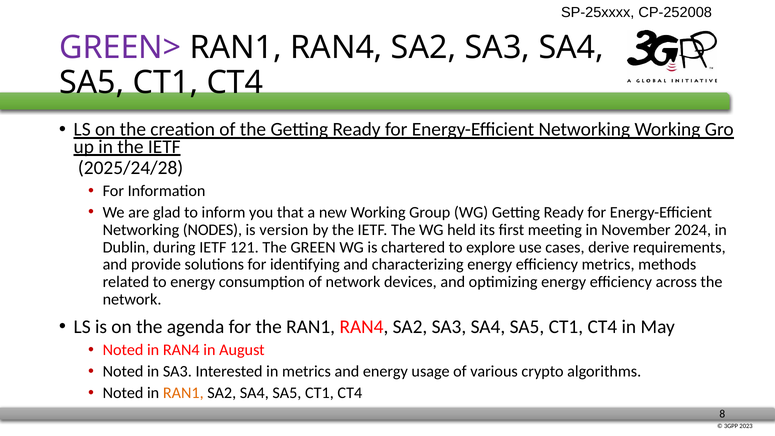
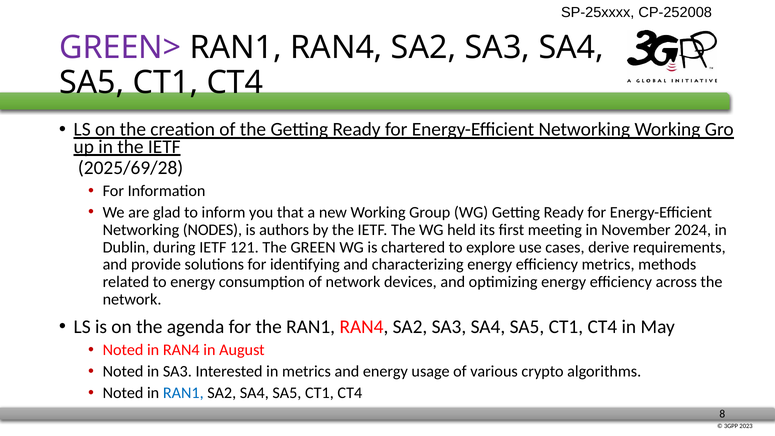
2025/24/28: 2025/24/28 -> 2025/69/28 (131, 168)
version: version -> authors (284, 230)
RAN1 colour: orange -> blue (183, 393)
